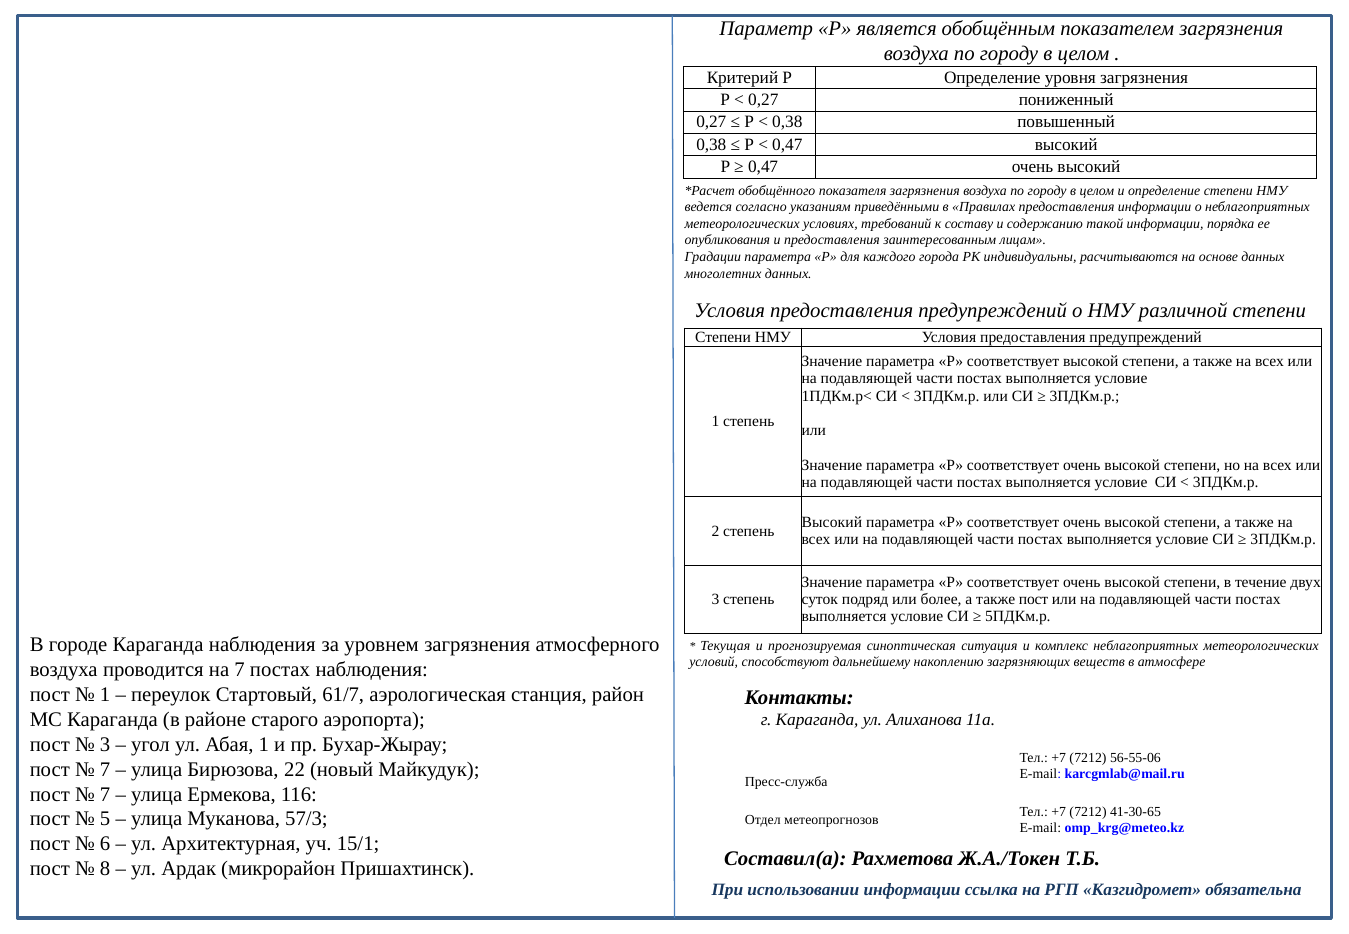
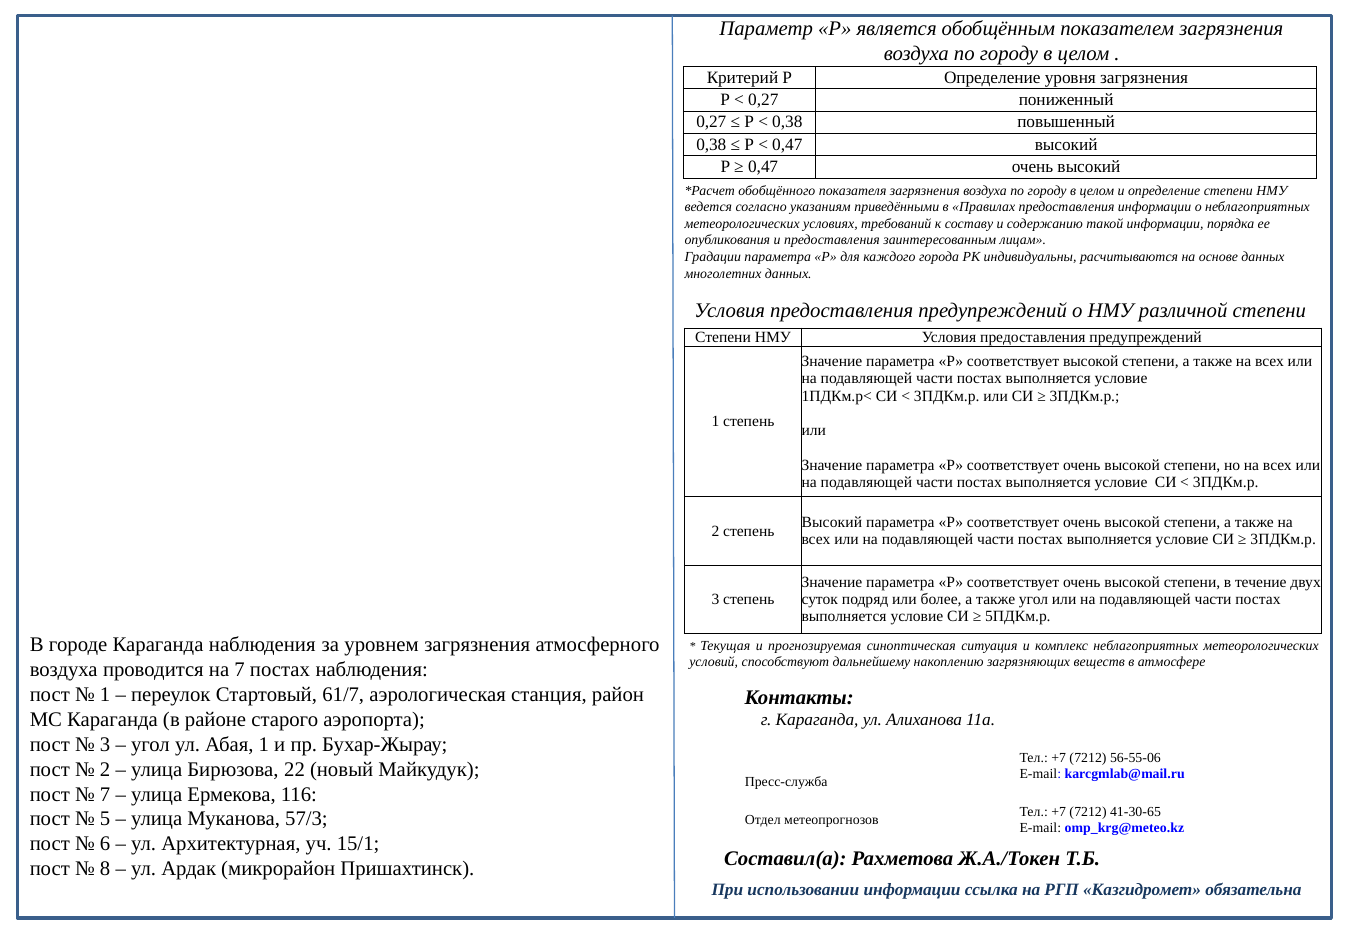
также пост: пост -> угол (1034, 599)
7: 7 -> 2 (105, 769)
